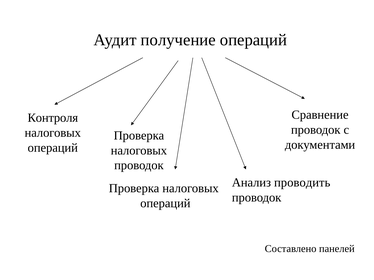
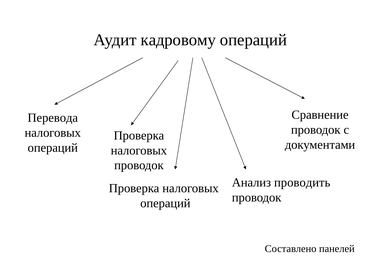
получение: получение -> кадровому (178, 40)
Контроля: Контроля -> Перевода (53, 118)
